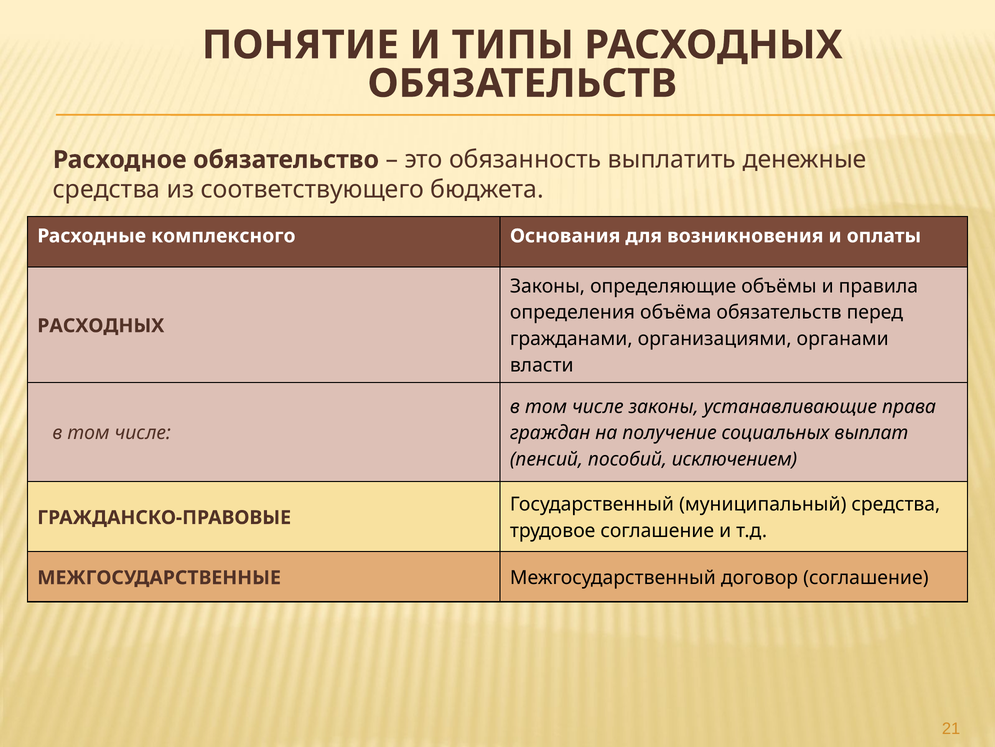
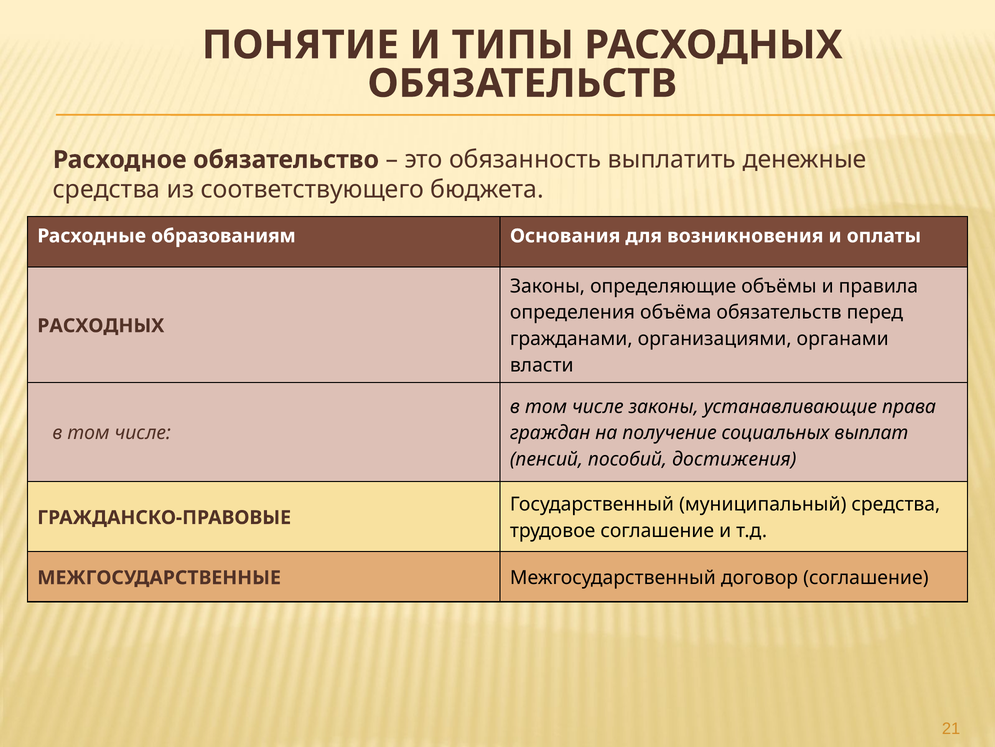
комплексного: комплексного -> образованиям (223, 236)
исключением: исключением -> достижения (734, 459)
